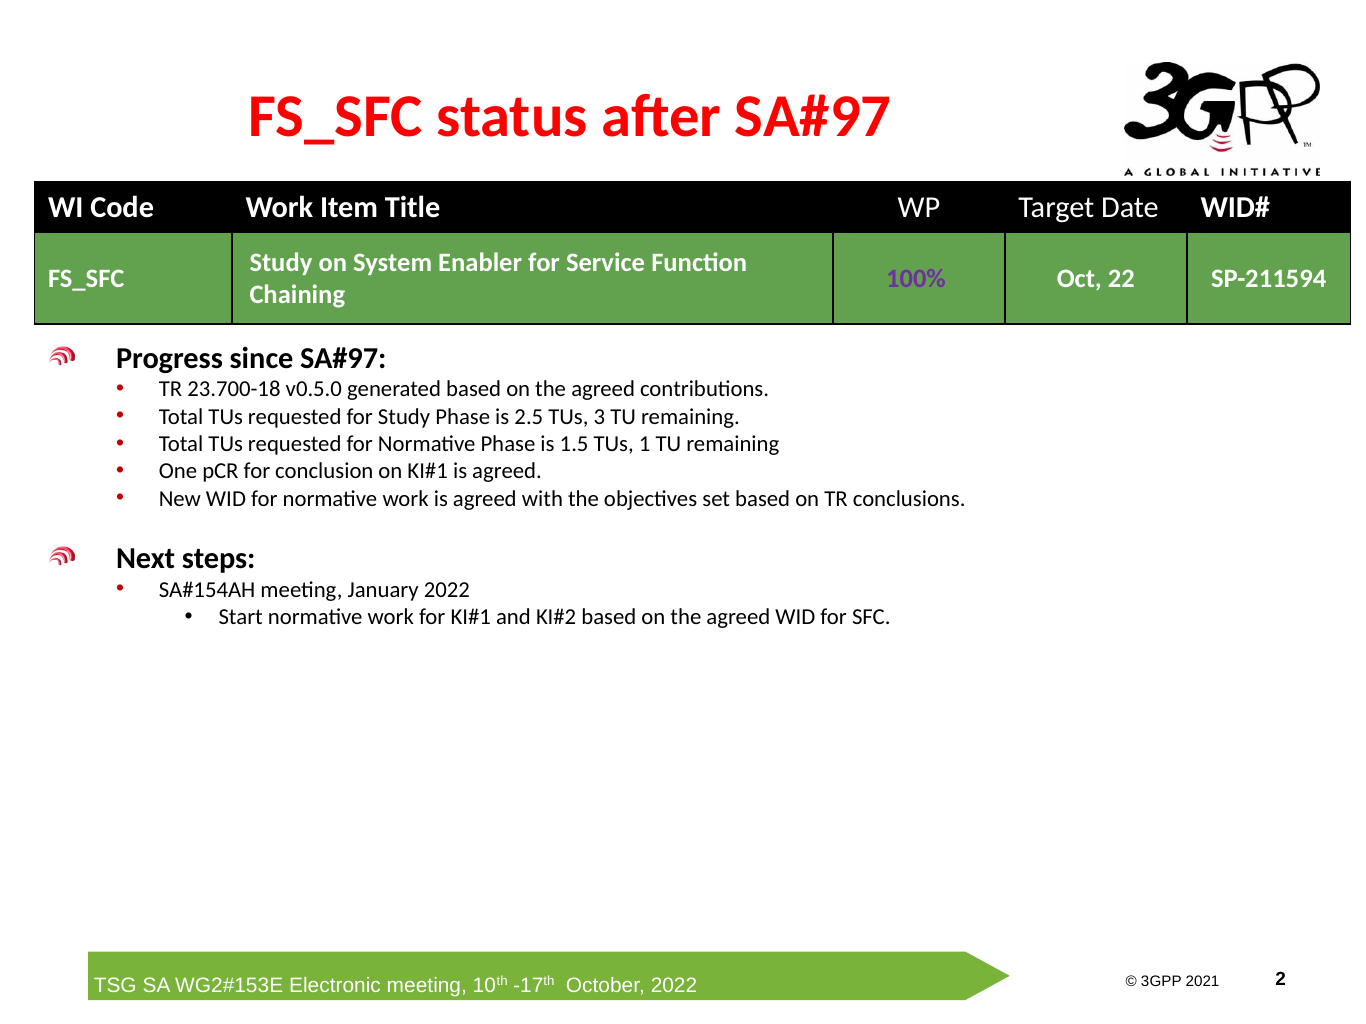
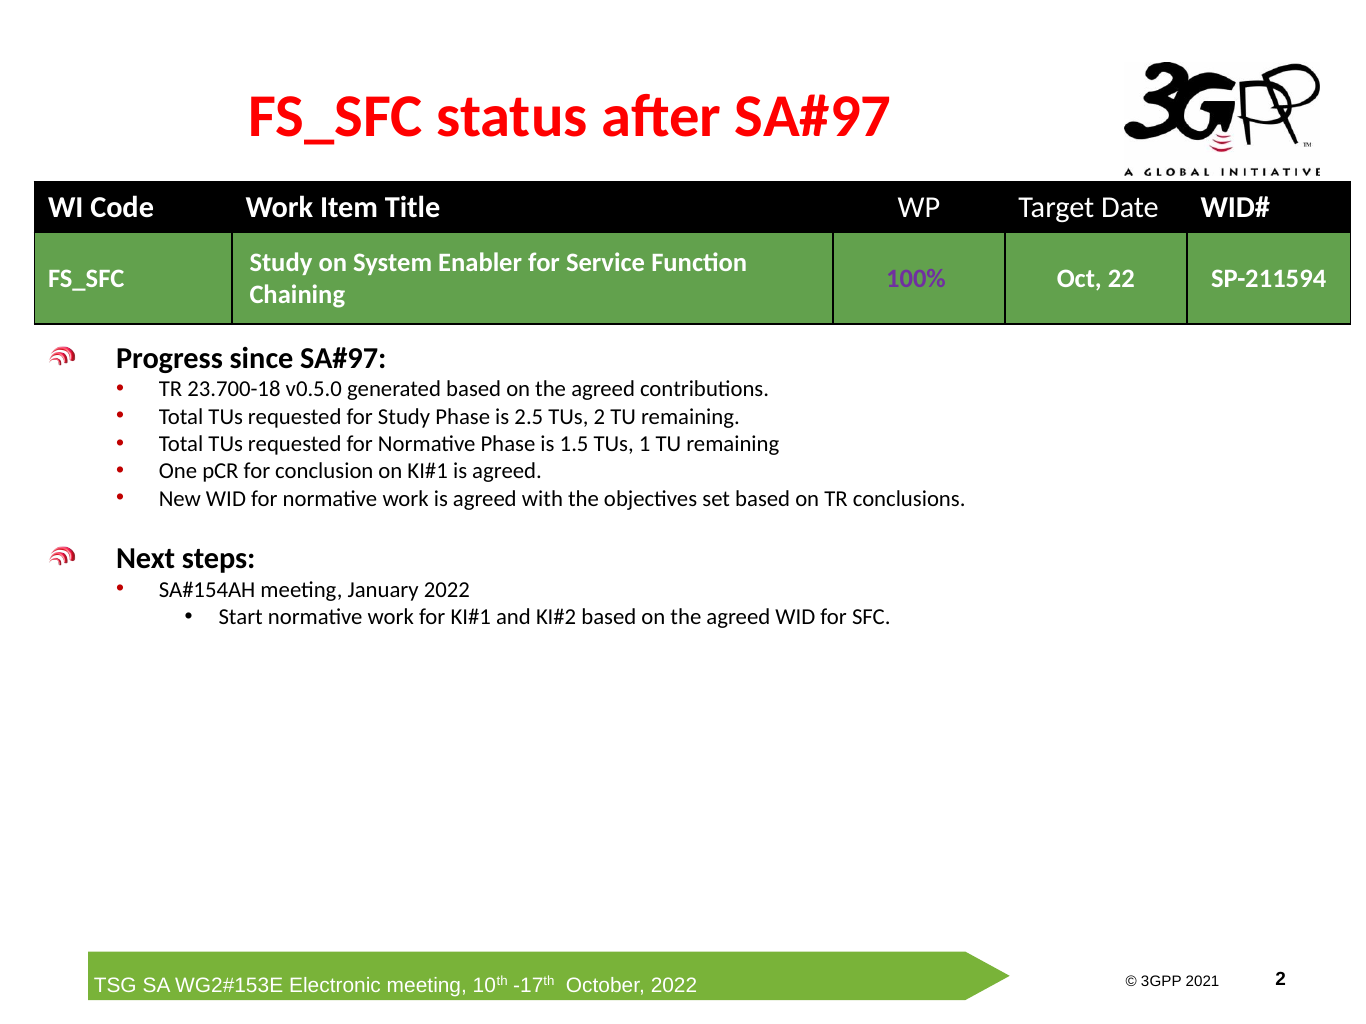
TUs 3: 3 -> 2 (599, 417)
